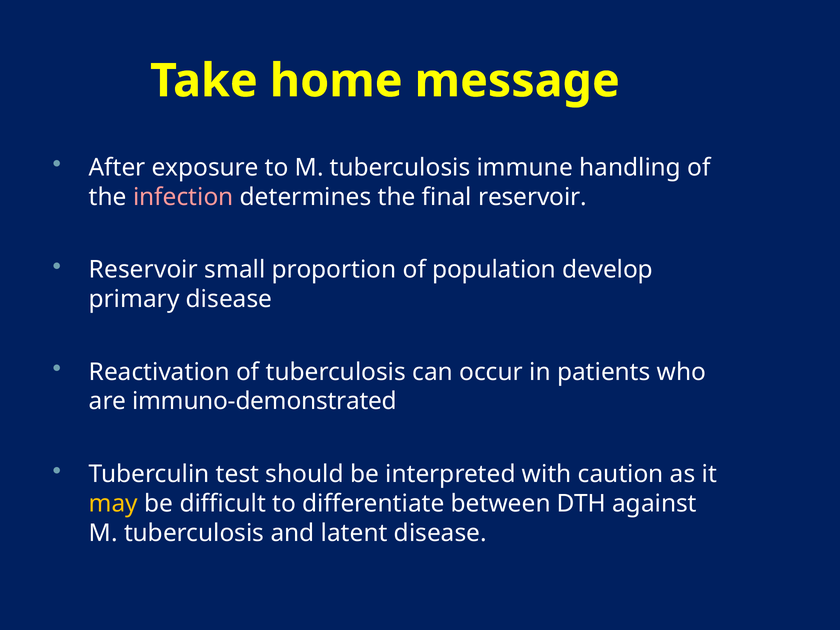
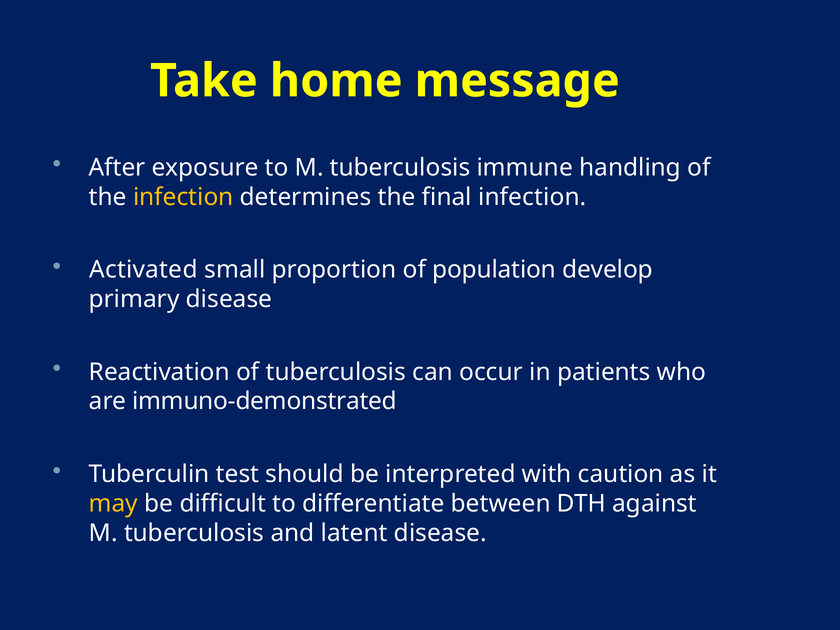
infection colour: pink -> yellow (183, 197)
final reservoir: reservoir -> infection (532, 197)
Reservoir: Reservoir -> Activated (143, 270)
